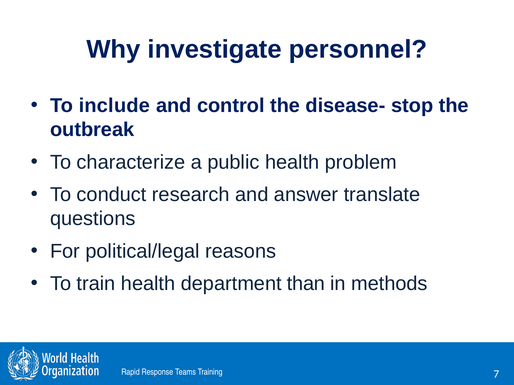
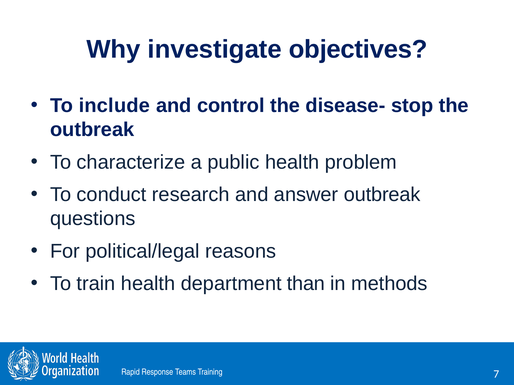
personnel: personnel -> objectives (358, 49)
answer translate: translate -> outbreak (382, 195)
